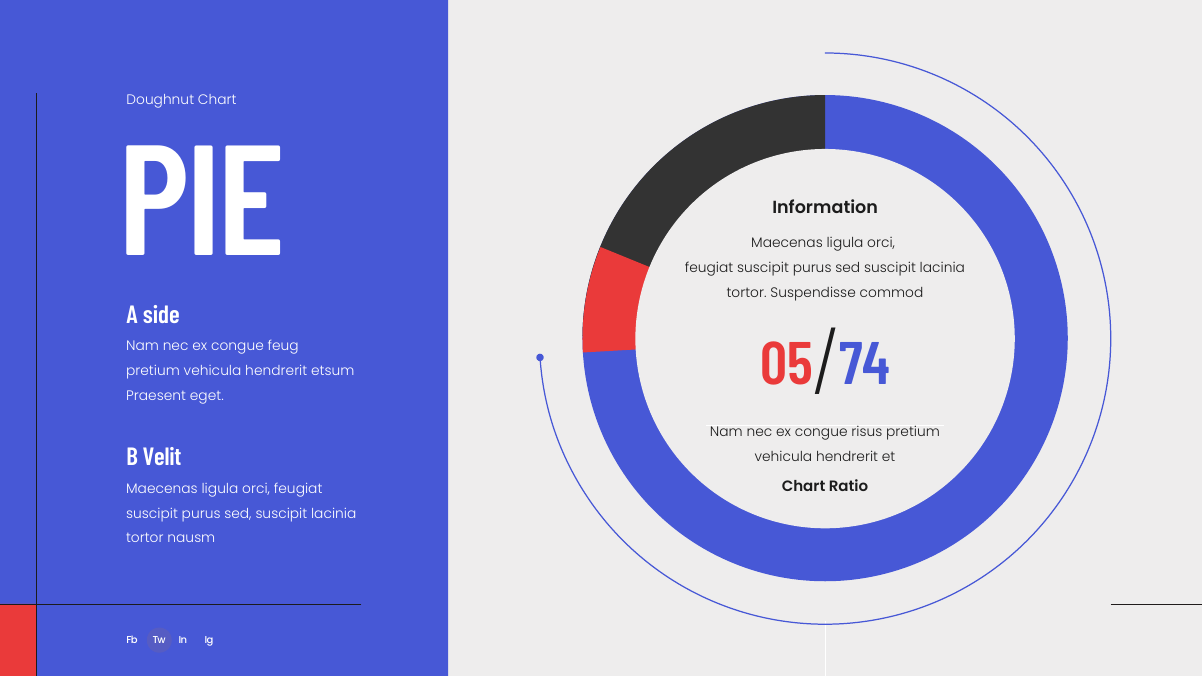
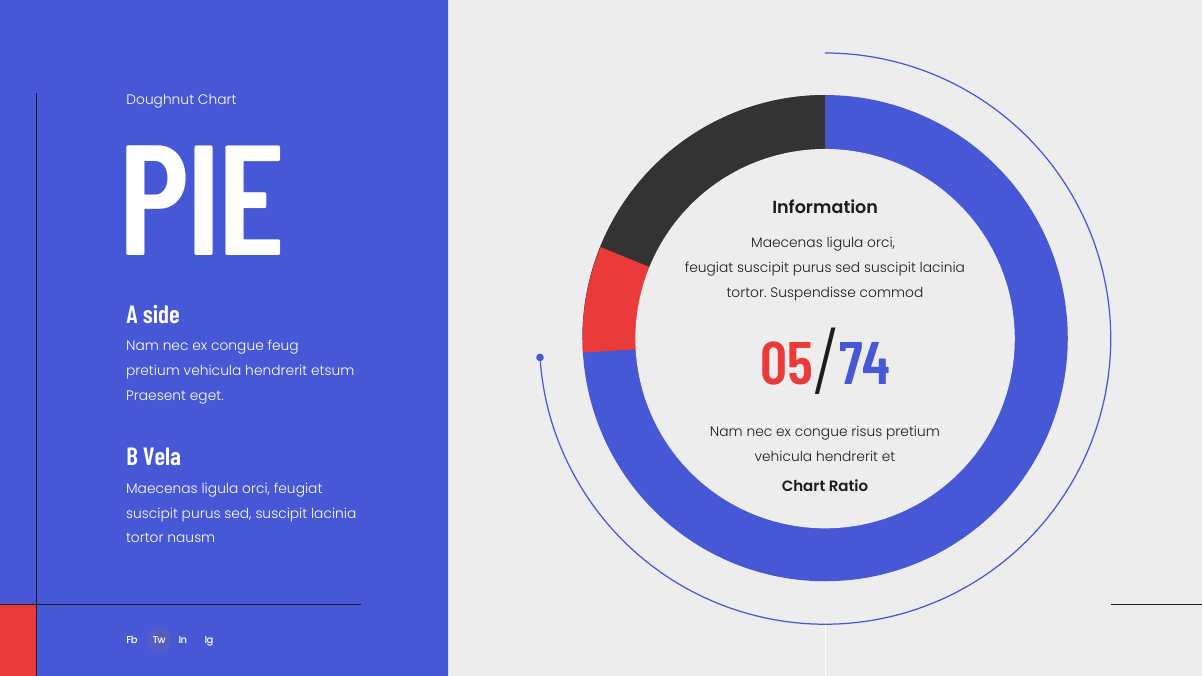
Velit: Velit -> Vela (162, 458)
